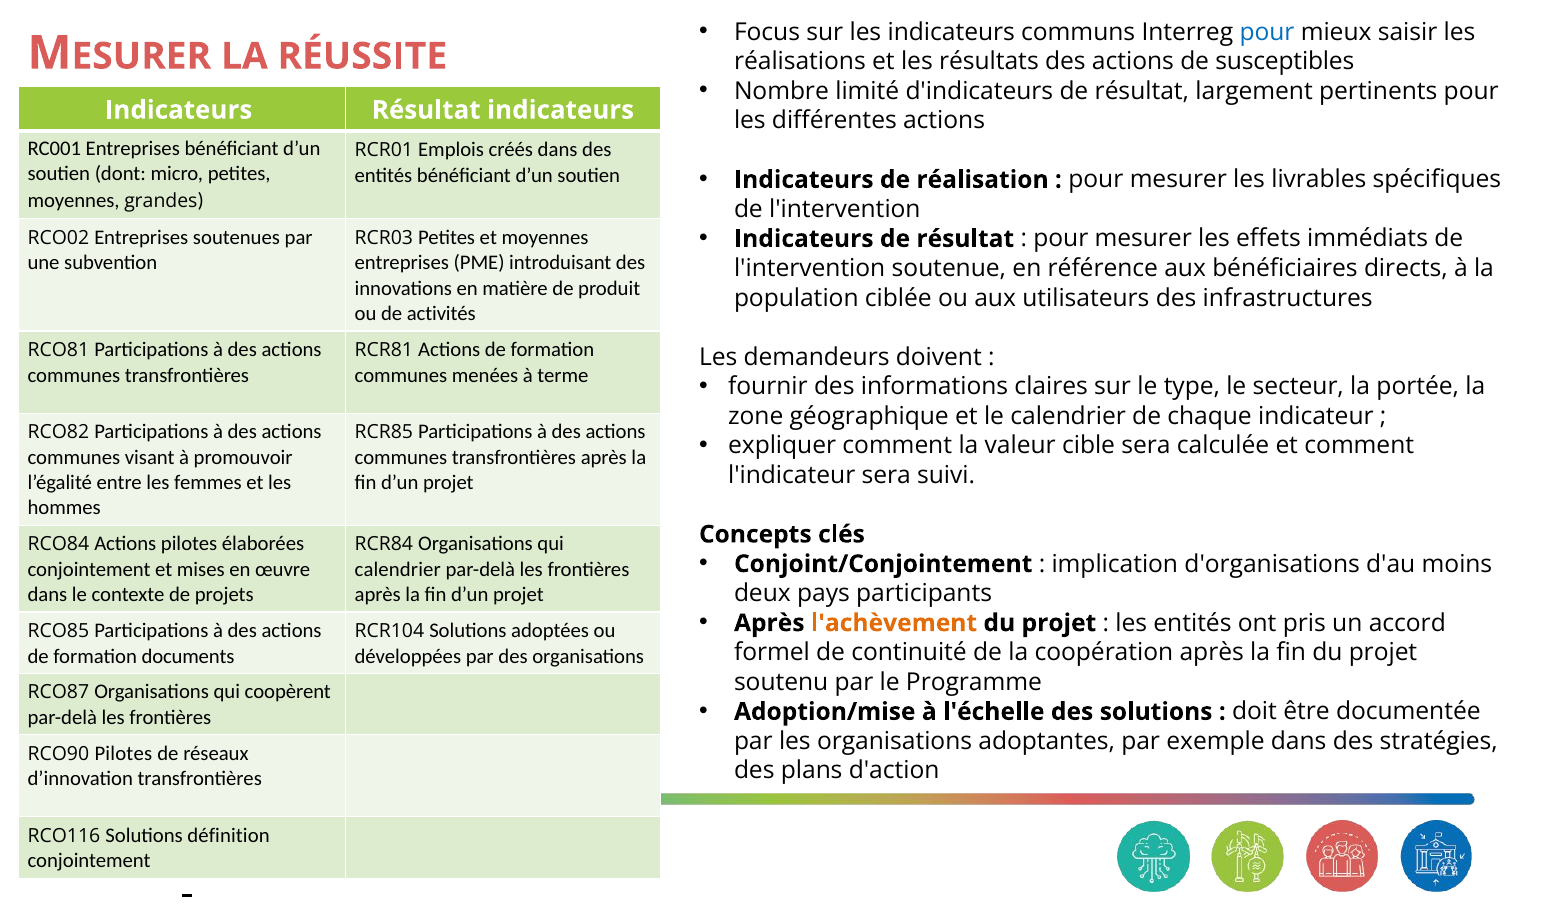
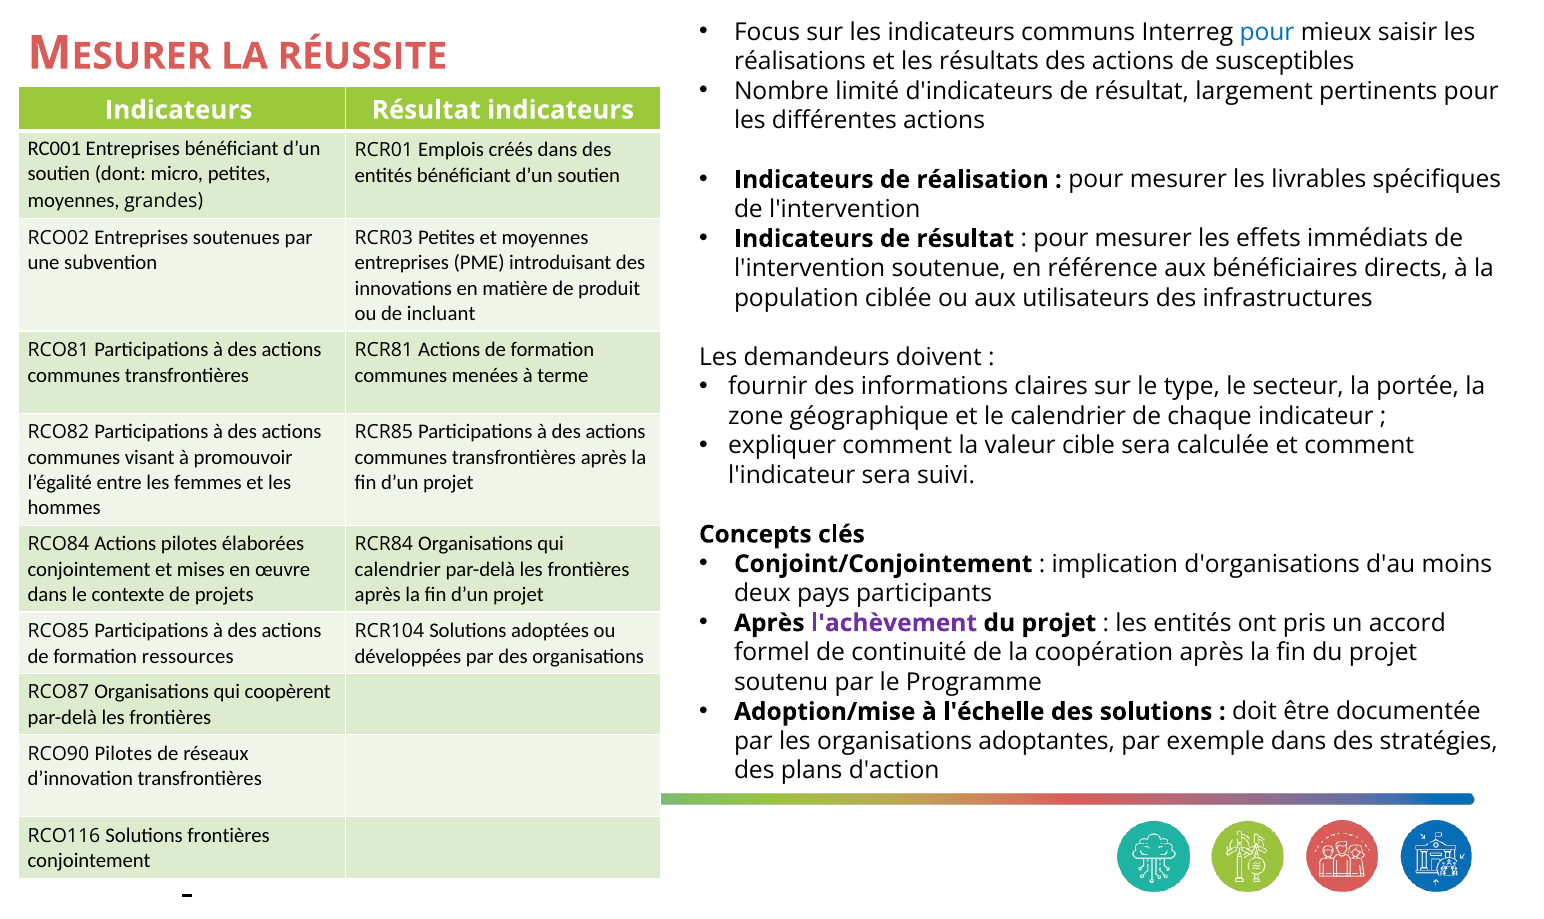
activités: activités -> incluant (441, 314)
l'achèvement colour: orange -> purple (894, 623)
documents: documents -> ressources (188, 656)
Solutions définition: définition -> frontières (229, 836)
